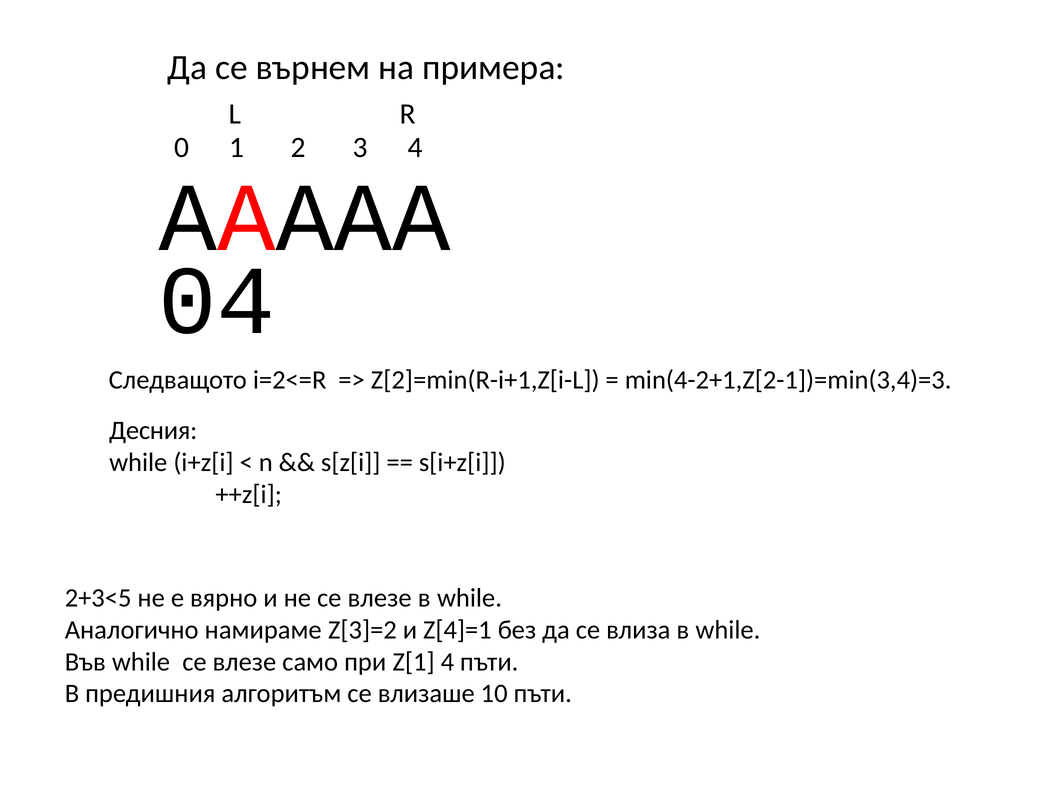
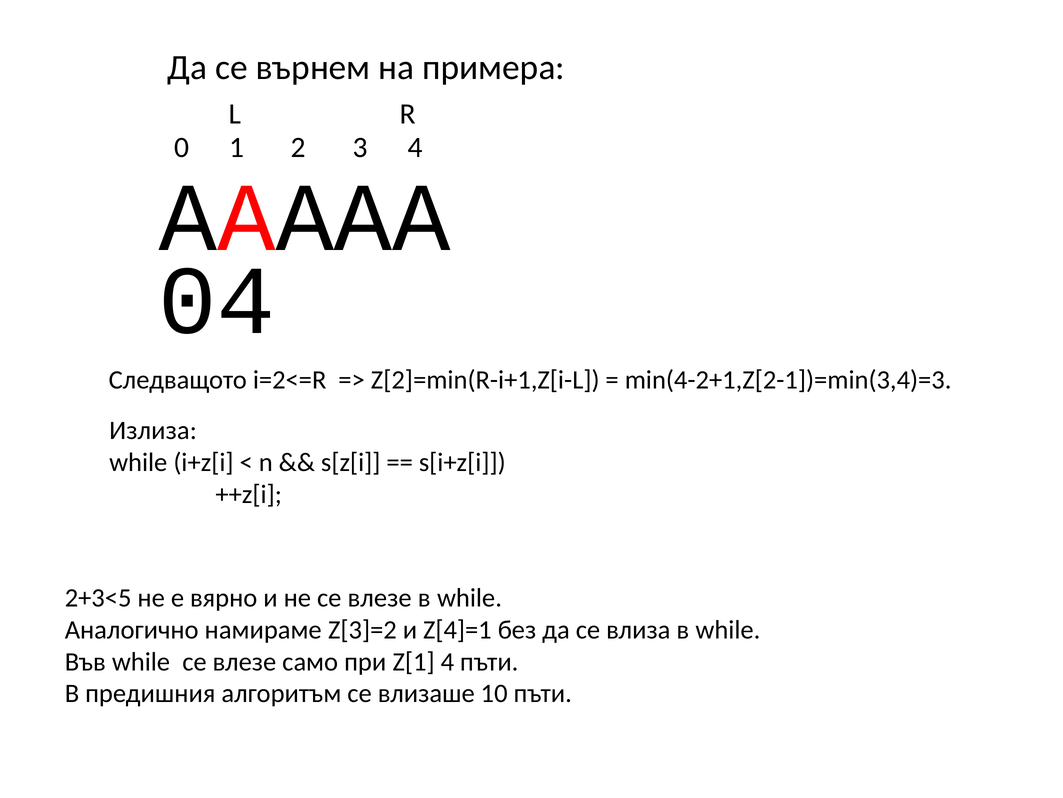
Десния: Десния -> Излиза (153, 430)
